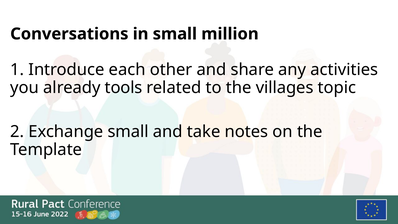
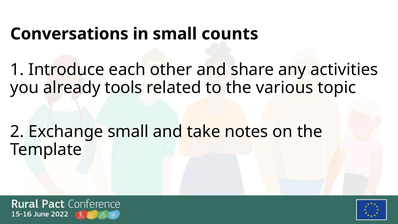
million: million -> counts (230, 34)
villages: villages -> various (285, 88)
